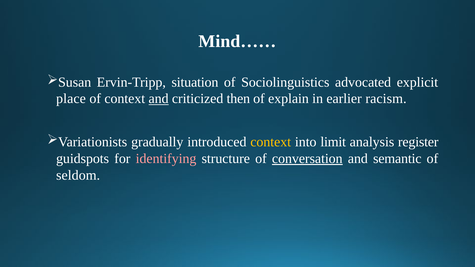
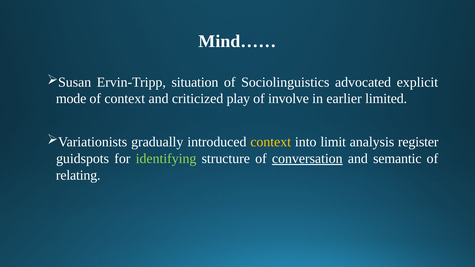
place: place -> mode (71, 99)
and underline: present -> none (159, 99)
then: then -> play (238, 99)
explain: explain -> involve (289, 99)
racism: racism -> limited (386, 99)
identifying colour: pink -> light green (166, 159)
seldom: seldom -> relating (78, 175)
